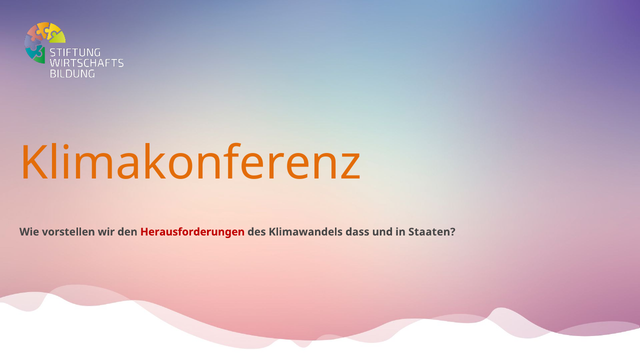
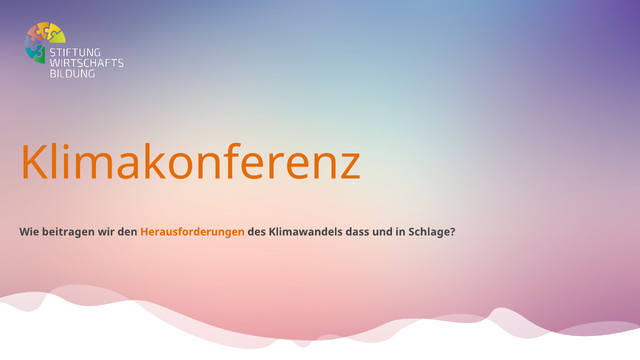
vorstellen: vorstellen -> beitragen (68, 232)
Herausforderungen colour: red -> orange (192, 232)
Staaten: Staaten -> Schlage (432, 232)
